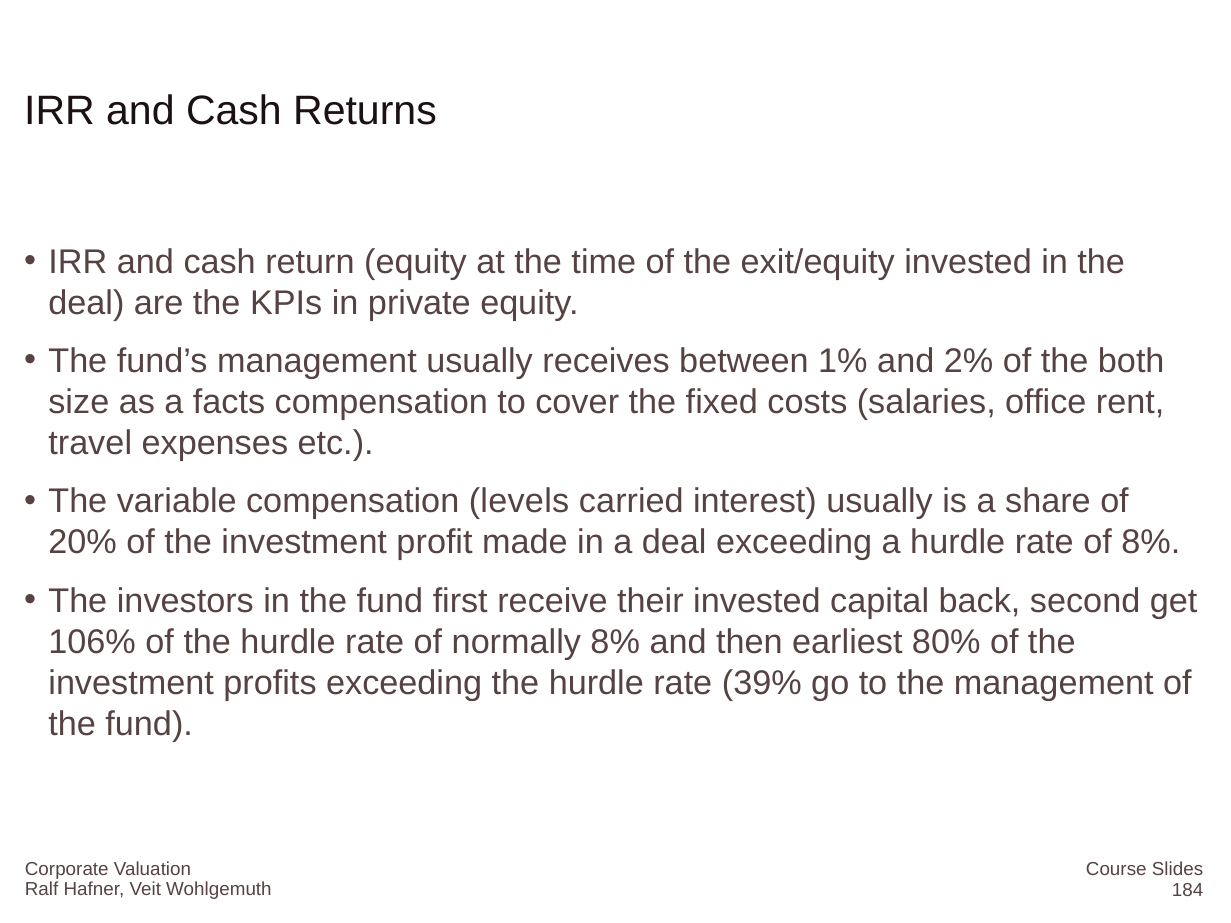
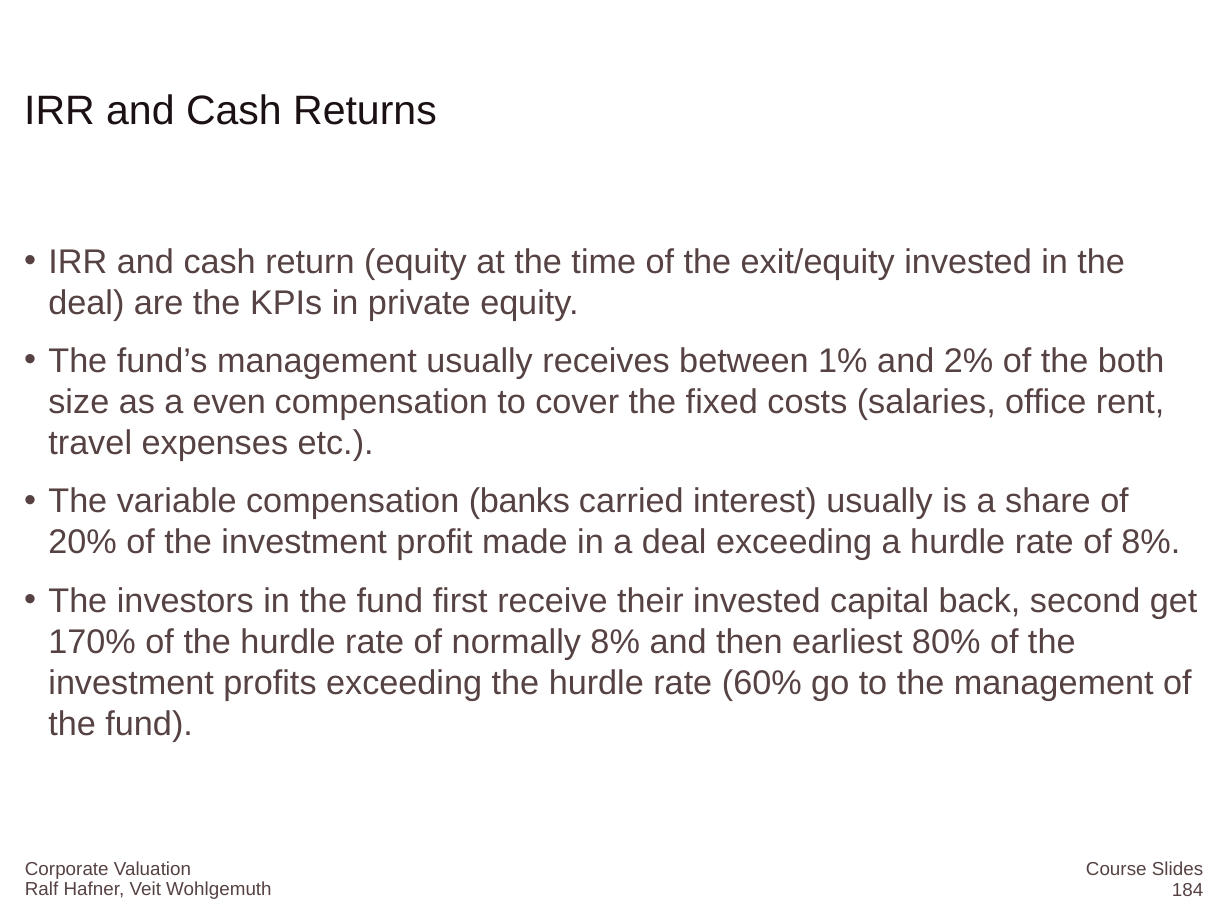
facts: facts -> even (229, 403)
levels: levels -> banks (519, 502)
106%: 106% -> 170% (92, 642)
39%: 39% -> 60% (762, 683)
